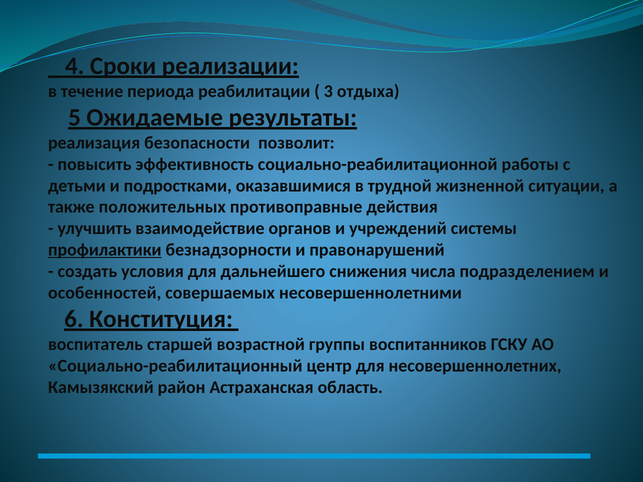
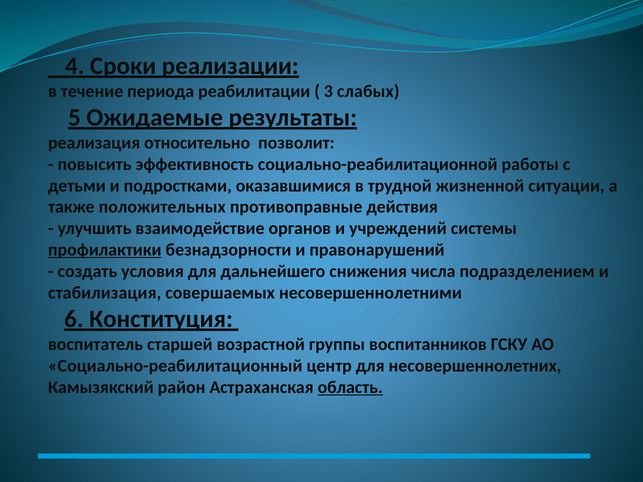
отдыха: отдыха -> слабых (368, 91)
безопасности: безопасности -> относительно (197, 143)
особенностей: особенностей -> стабилизация (105, 293)
область underline: none -> present (350, 387)
